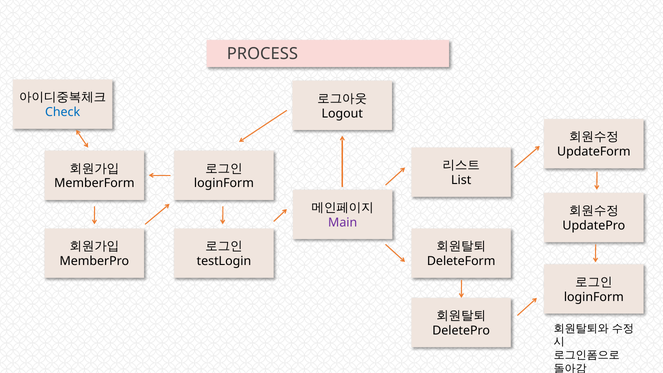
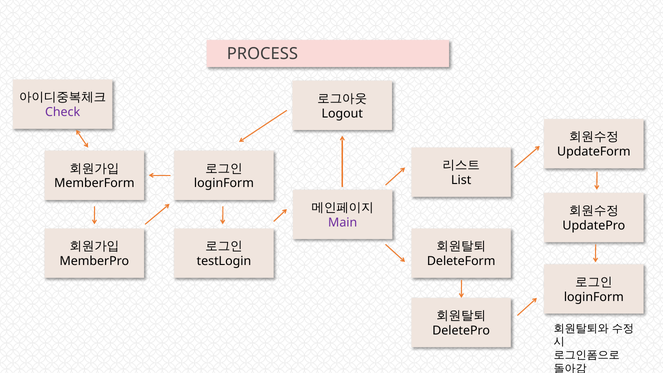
Check colour: blue -> purple (63, 112)
